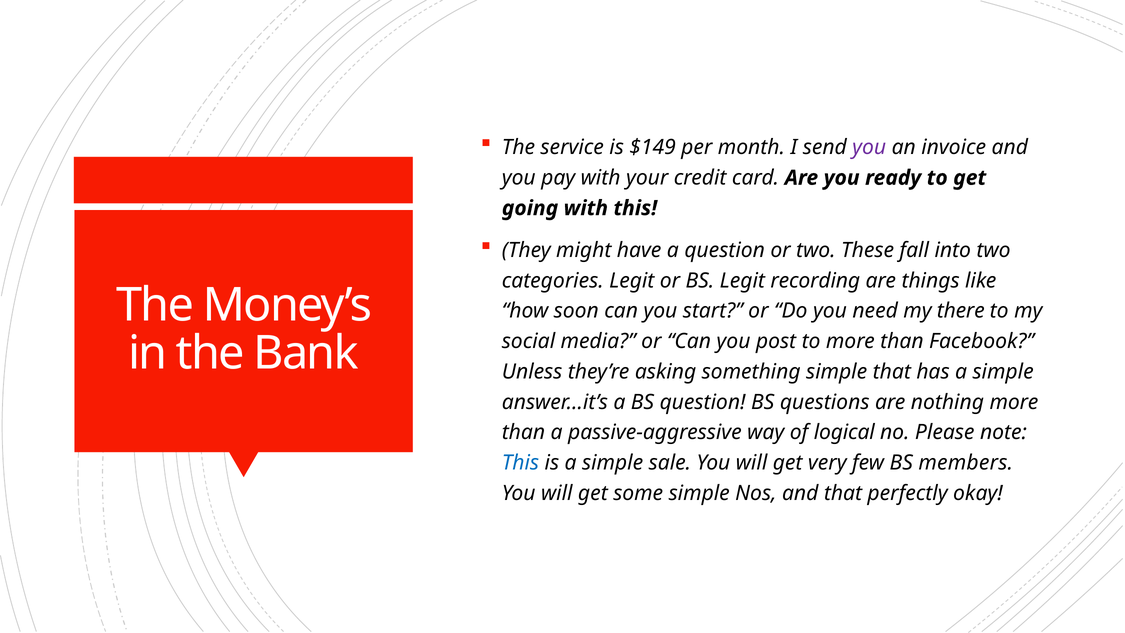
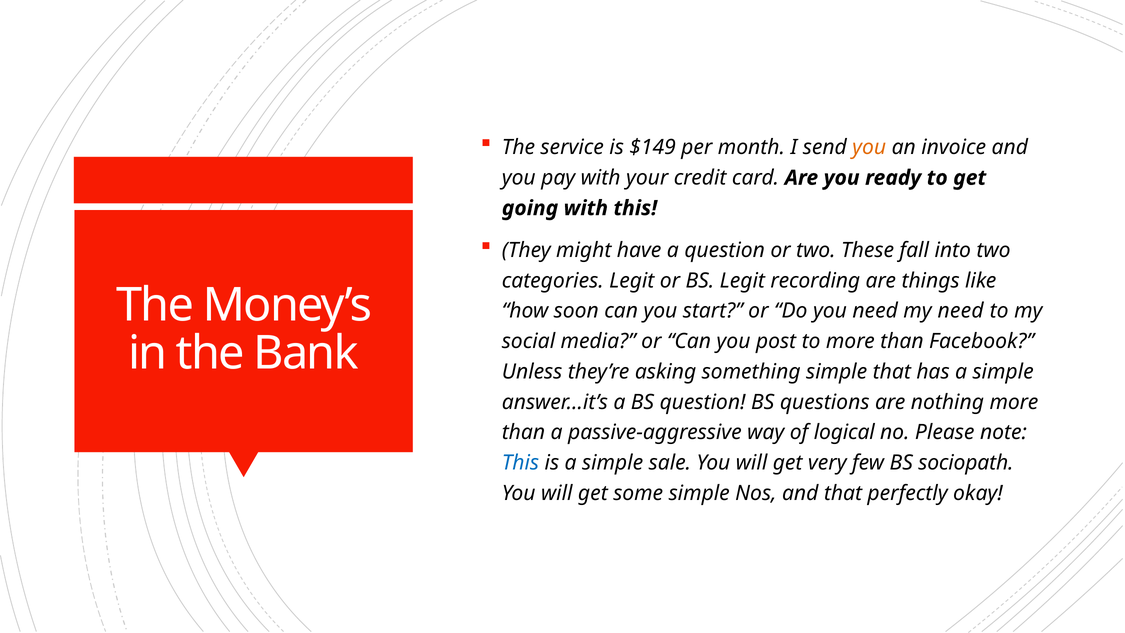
you colour: purple -> orange (869, 147)
my there: there -> need (961, 311)
members: members -> sociopath (966, 463)
